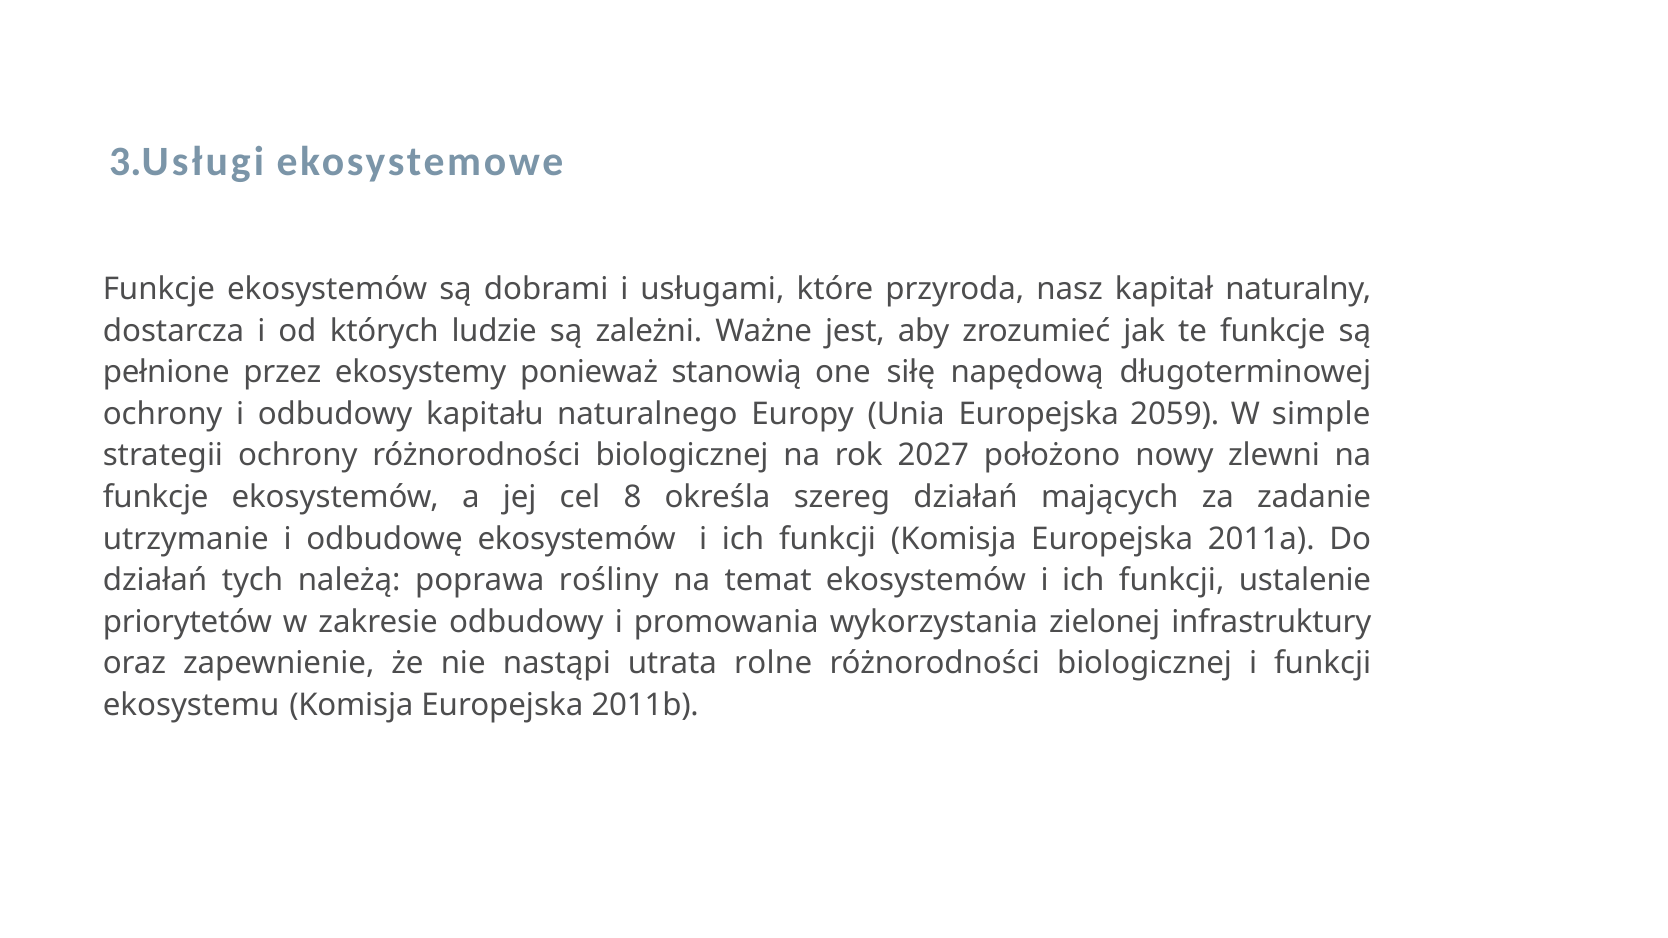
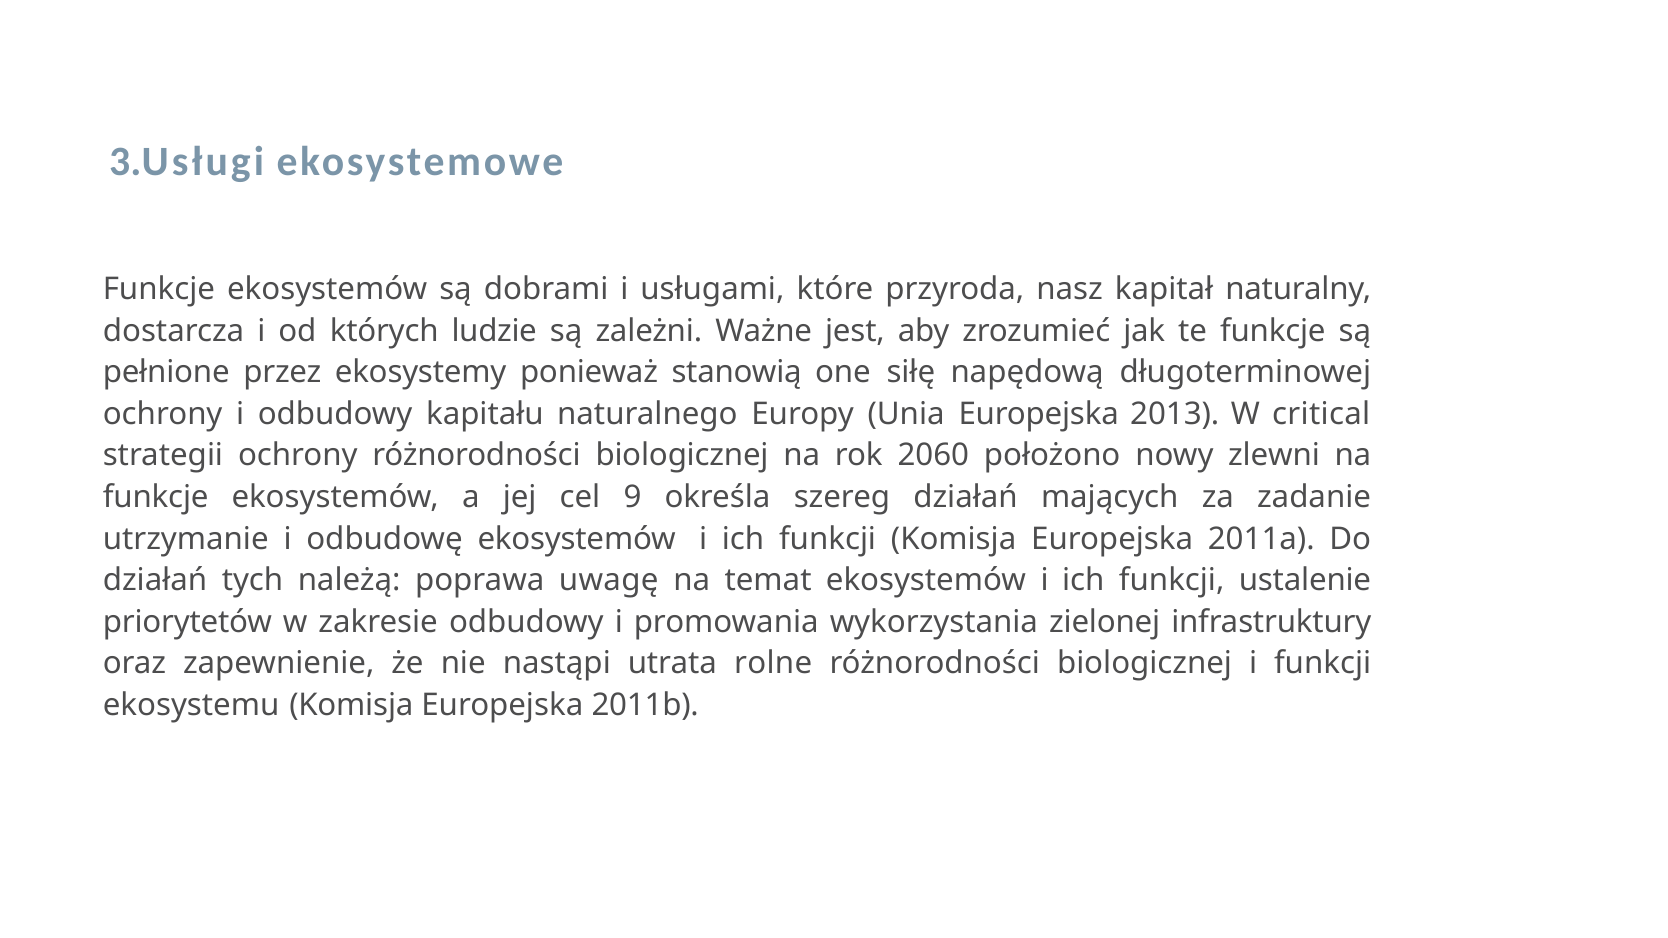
2059: 2059 -> 2013 (1175, 414)
simple: simple -> critical (1321, 414)
2027: 2027 -> 2060 (933, 456)
8: 8 -> 9 (633, 497)
rośliny: rośliny -> uwagę (609, 581)
